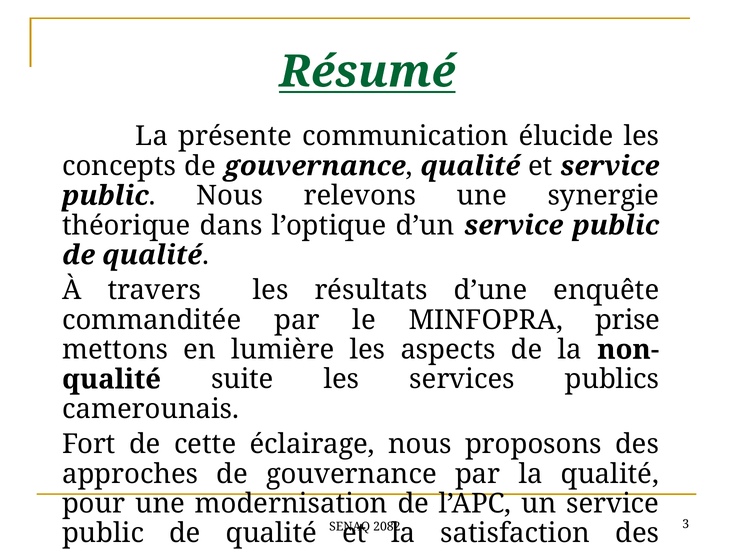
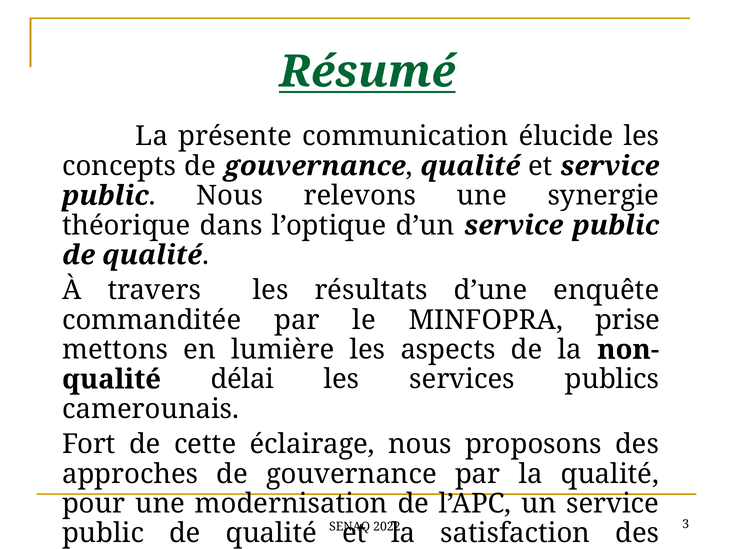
suite: suite -> délai (242, 380)
2082: 2082 -> 2022 (387, 527)
